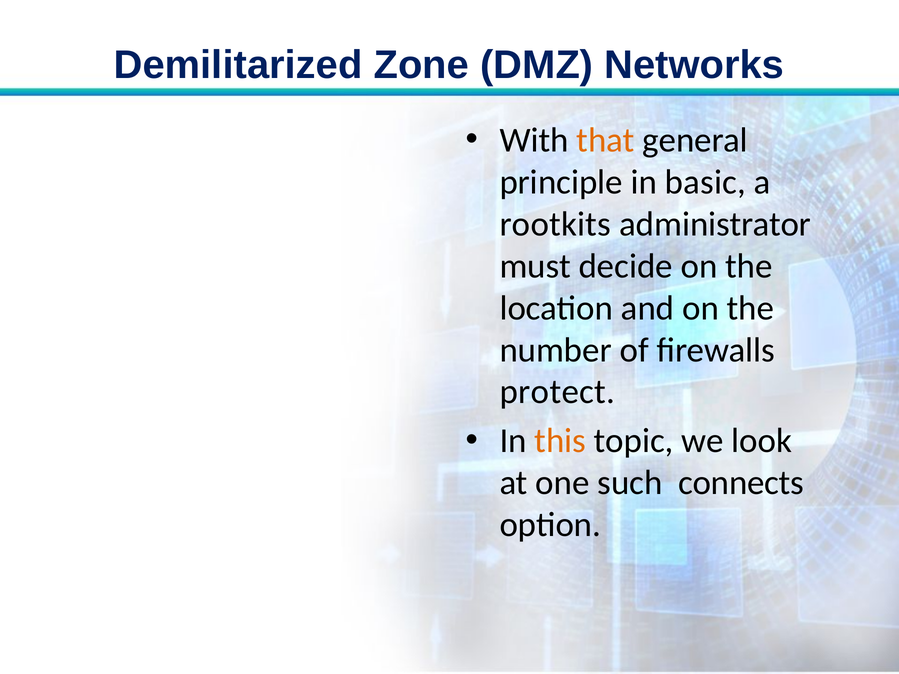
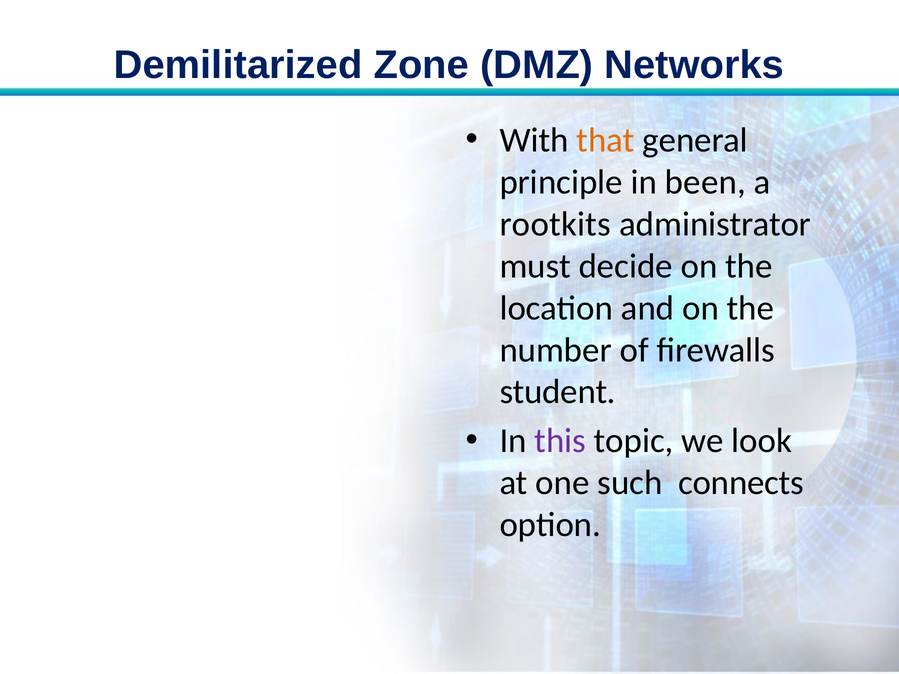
basic: basic -> been (705, 182)
protect: protect -> student (558, 392)
this colour: orange -> purple (560, 441)
